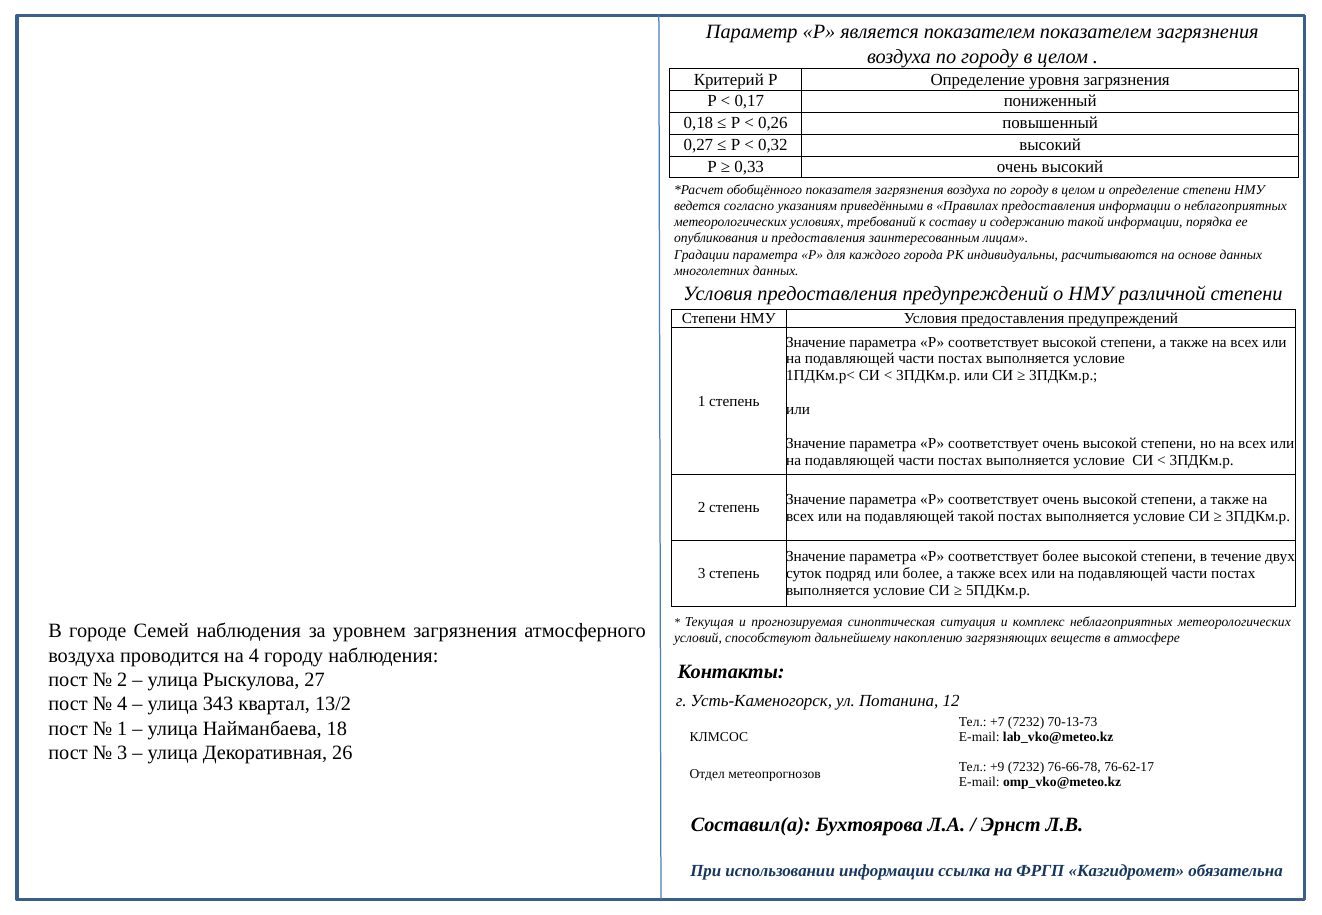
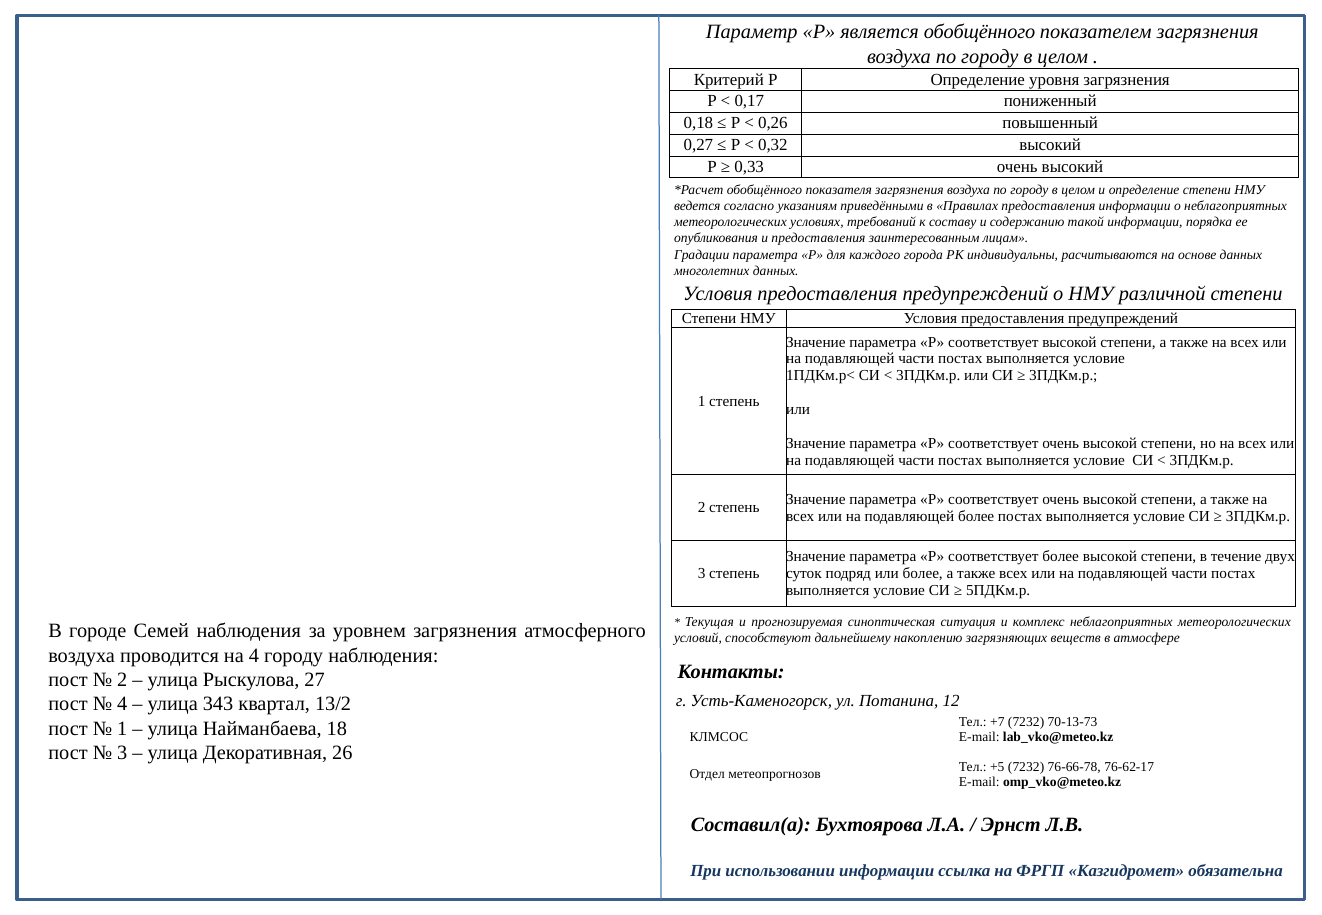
является показателем: показателем -> обобщённого (979, 32)
подавляющей такой: такой -> более (976, 516)
+9: +9 -> +5 (997, 767)
